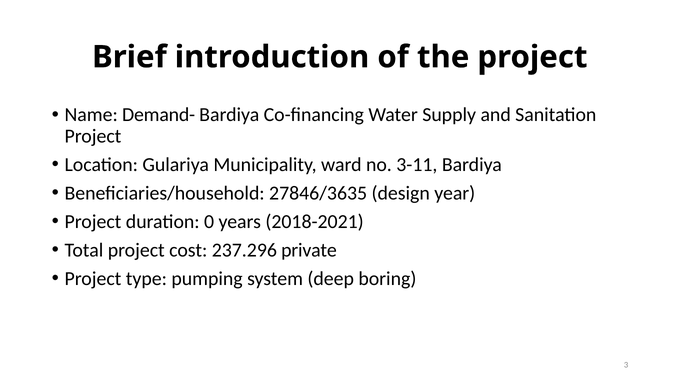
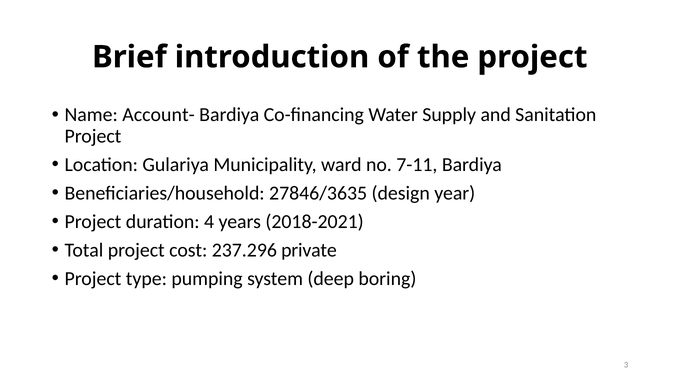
Demand-: Demand- -> Account- (159, 115)
3-11: 3-11 -> 7-11 (417, 165)
0: 0 -> 4 (209, 222)
